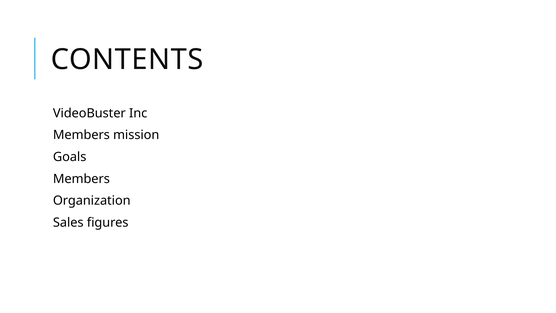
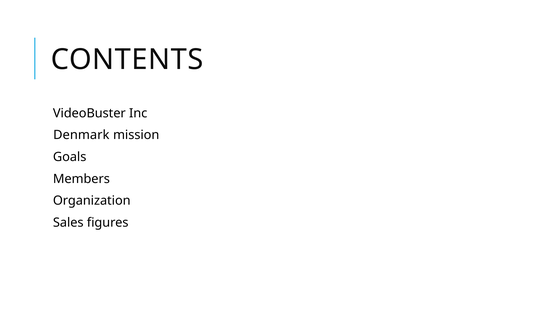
Members: Members -> Denmark (81, 135)
